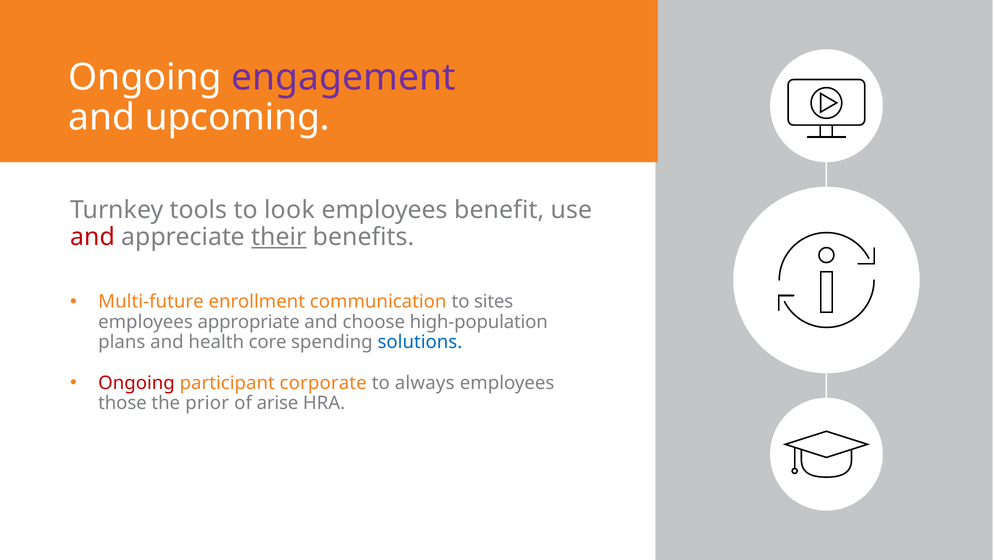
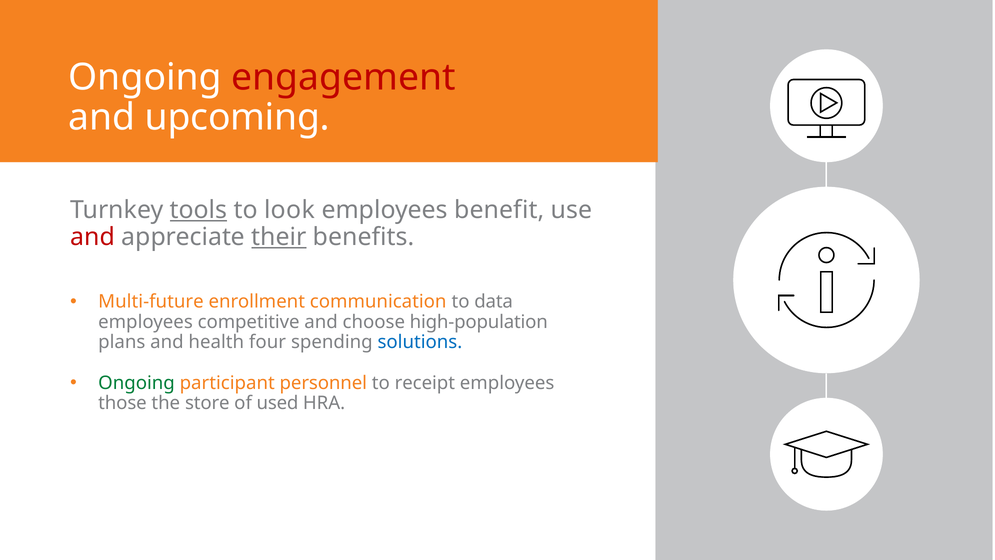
engagement colour: purple -> red (344, 77)
tools underline: none -> present (198, 210)
sites: sites -> data (494, 302)
appropriate: appropriate -> competitive (249, 322)
core: core -> four (267, 342)
Ongoing colour: red -> green (137, 383)
corporate: corporate -> personnel (323, 383)
always: always -> receipt (425, 383)
prior: prior -> store (207, 403)
arise: arise -> used (277, 403)
